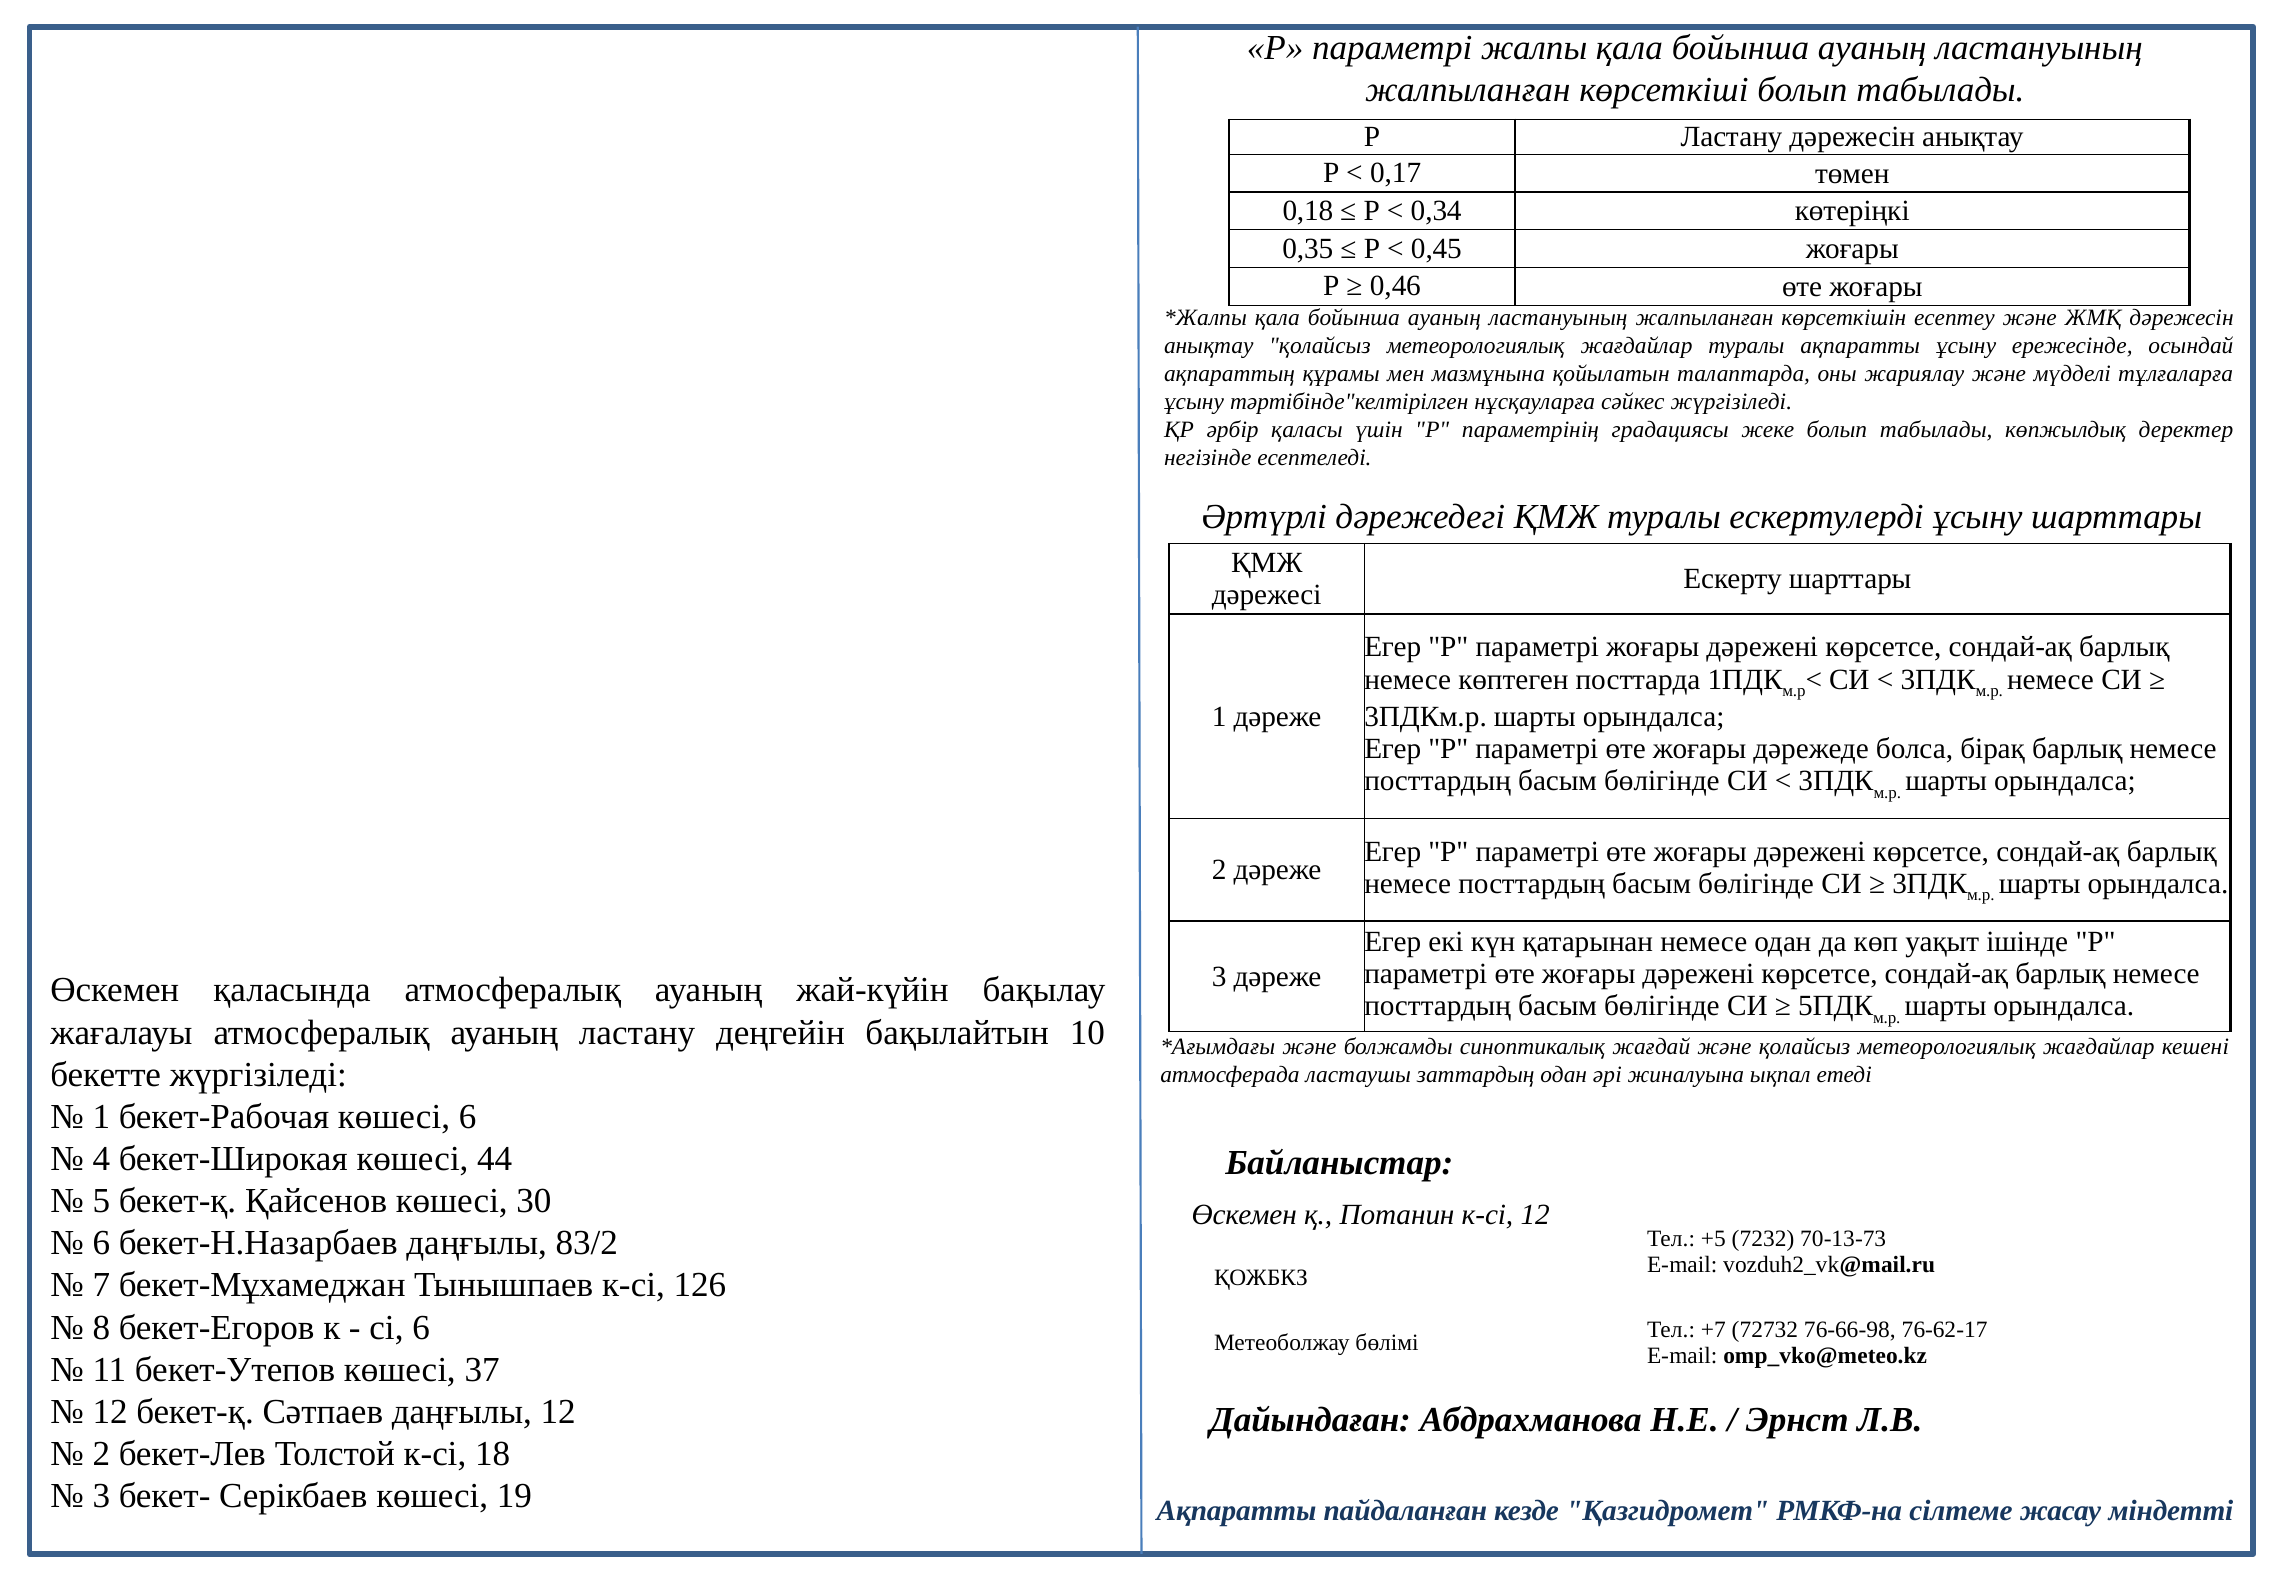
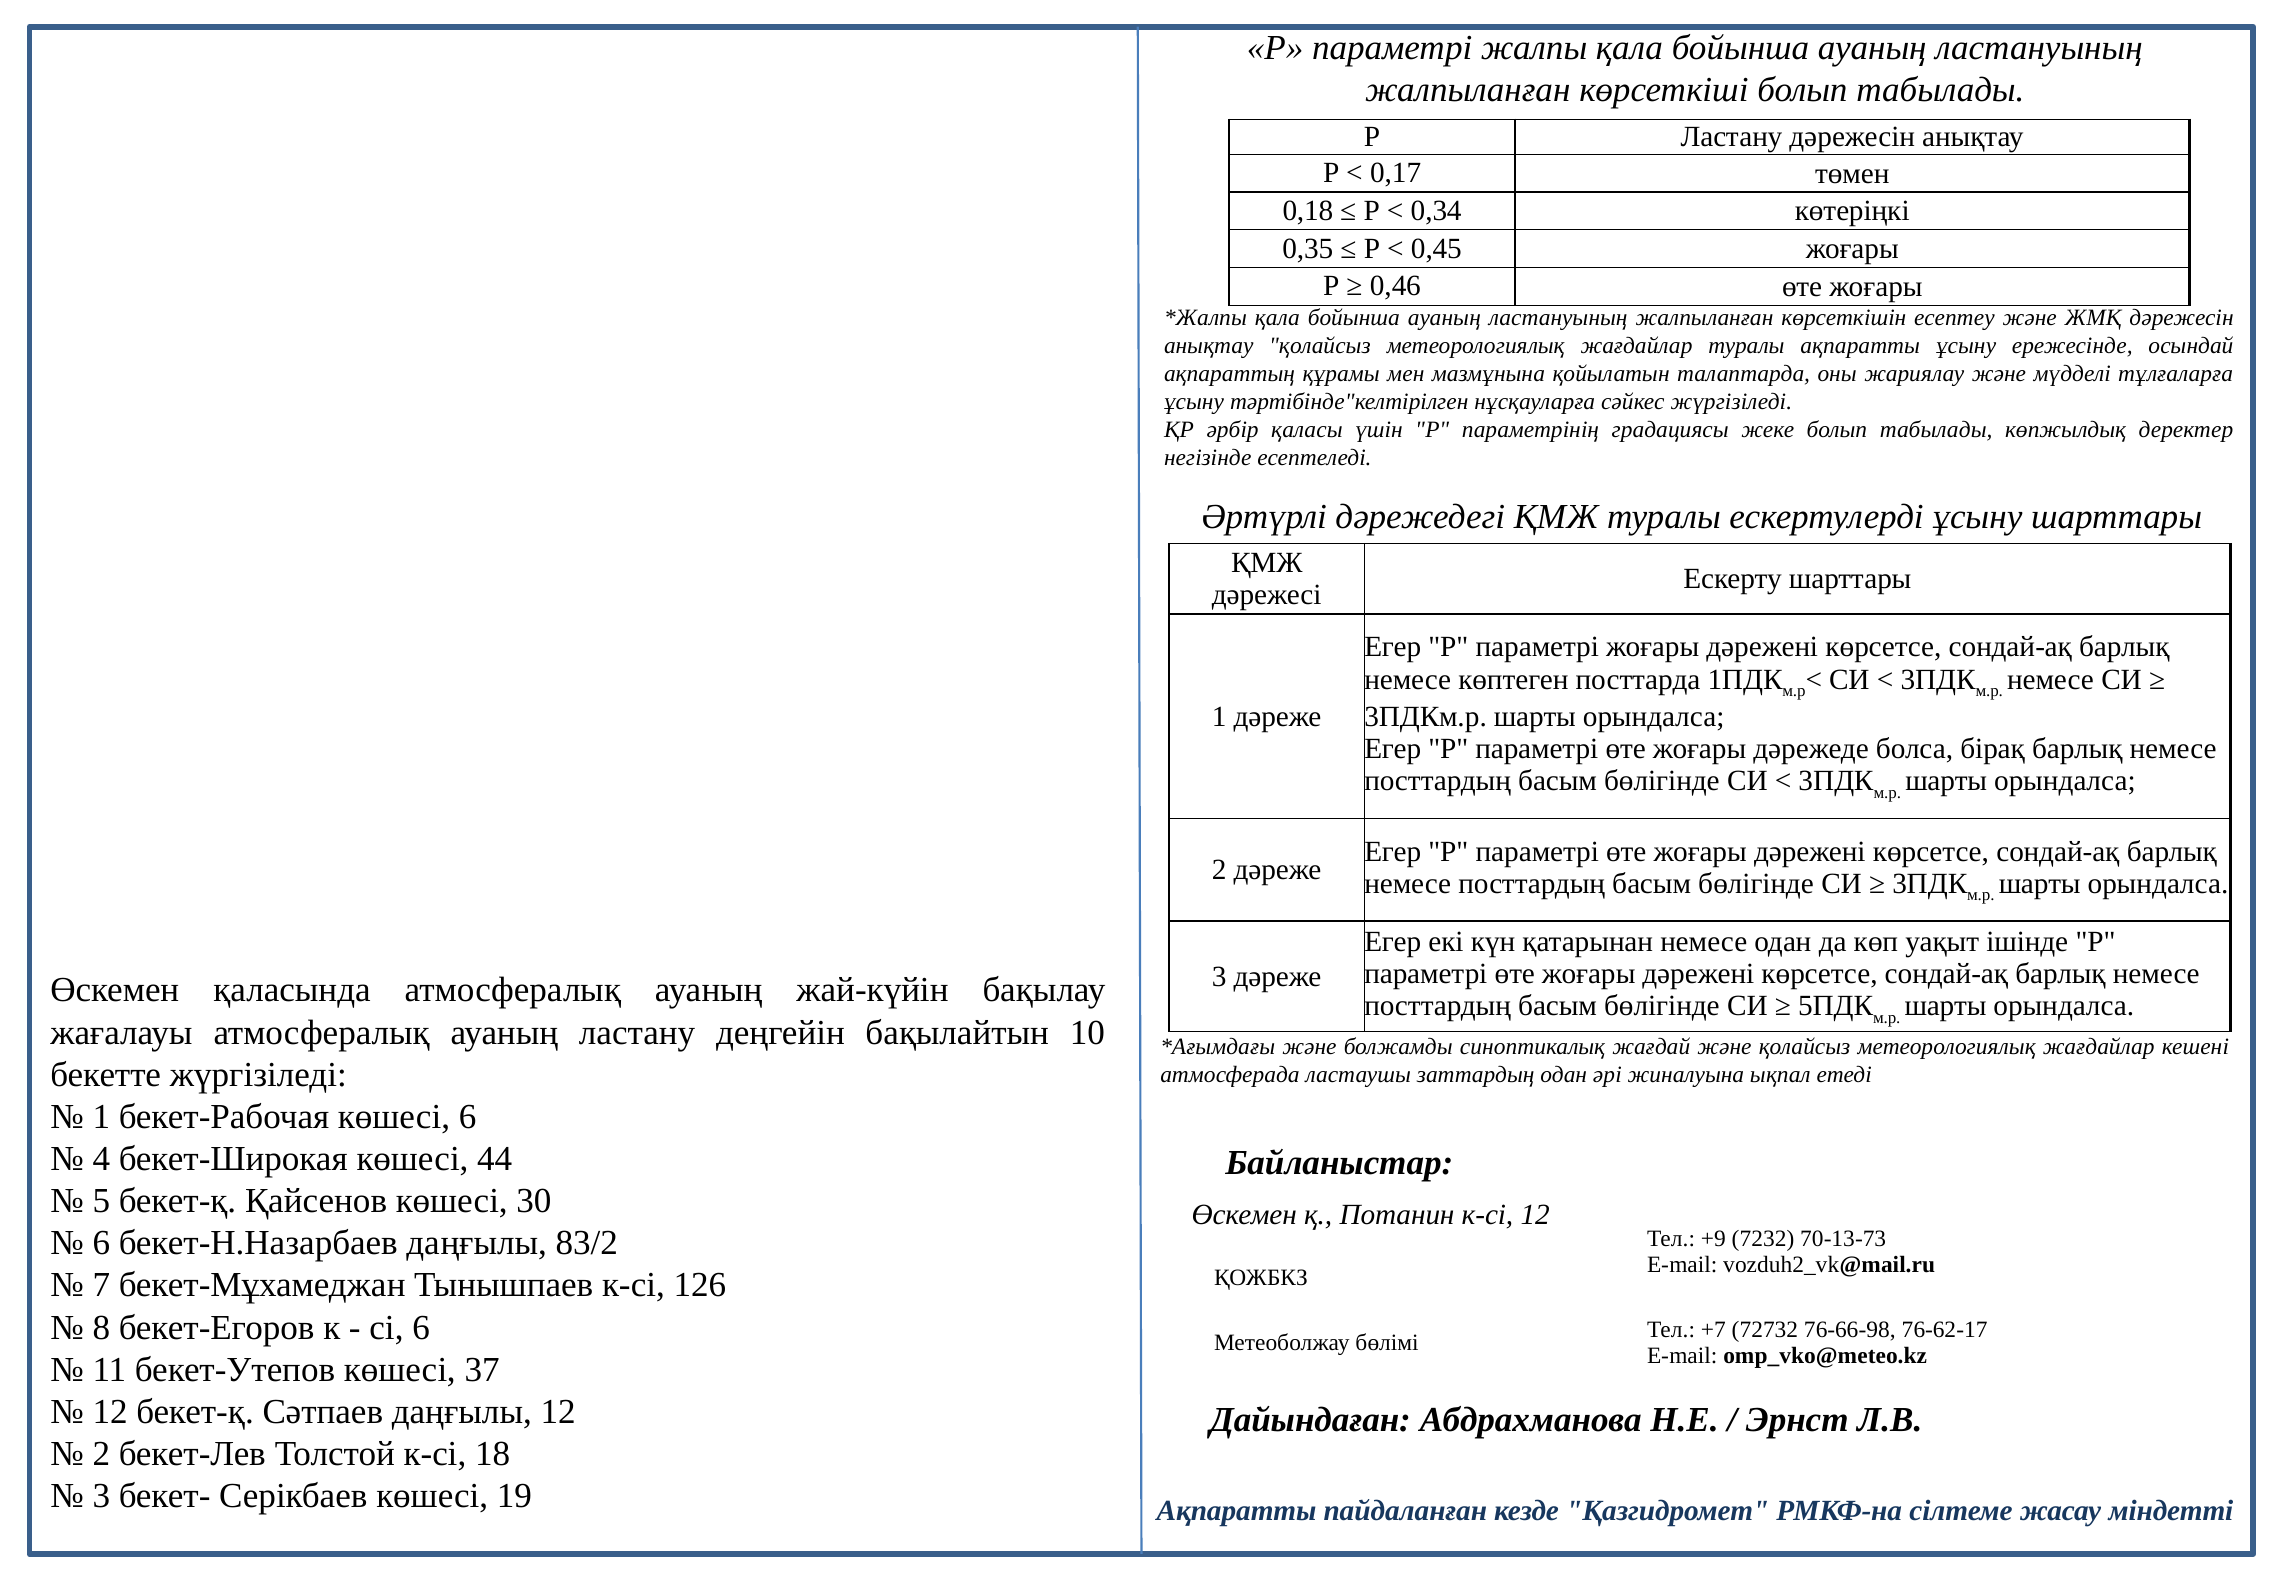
+5: +5 -> +9 (1713, 1238)
